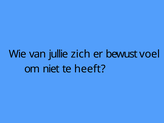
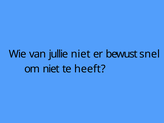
jullie zich: zich -> niet (81, 54)
voel: voel -> snel (150, 54)
